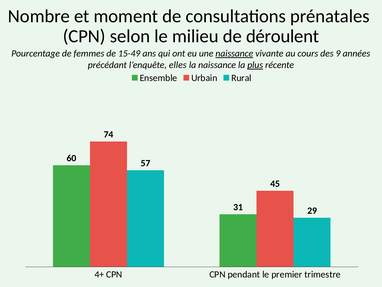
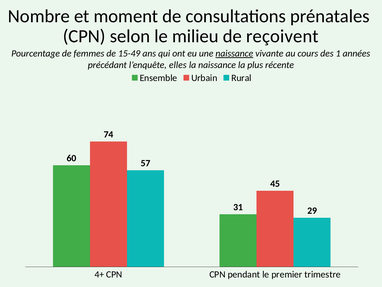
déroulent: déroulent -> reçoivent (282, 36)
9: 9 -> 1 (338, 53)
plus underline: present -> none (255, 65)
